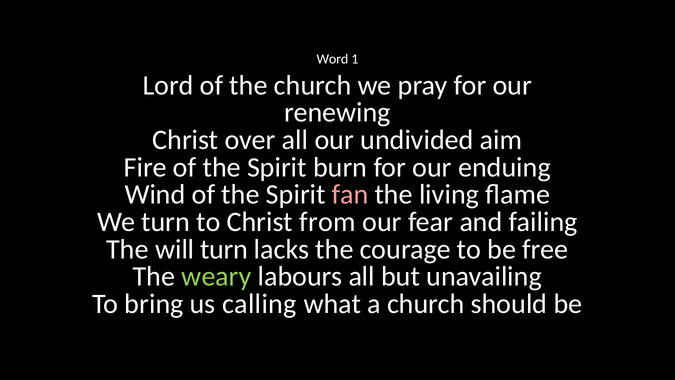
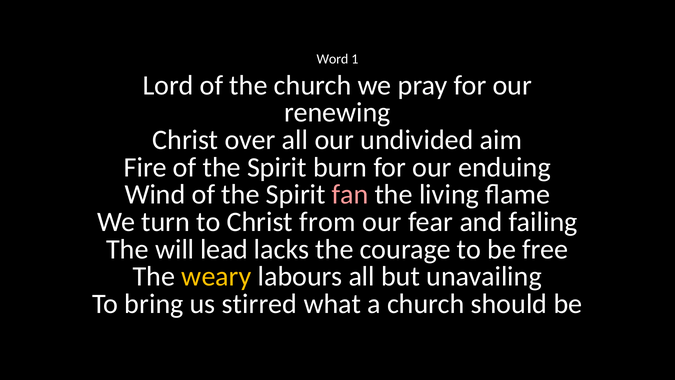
will turn: turn -> lead (224, 249)
weary colour: light green -> yellow (216, 276)
calling: calling -> stirred (259, 304)
